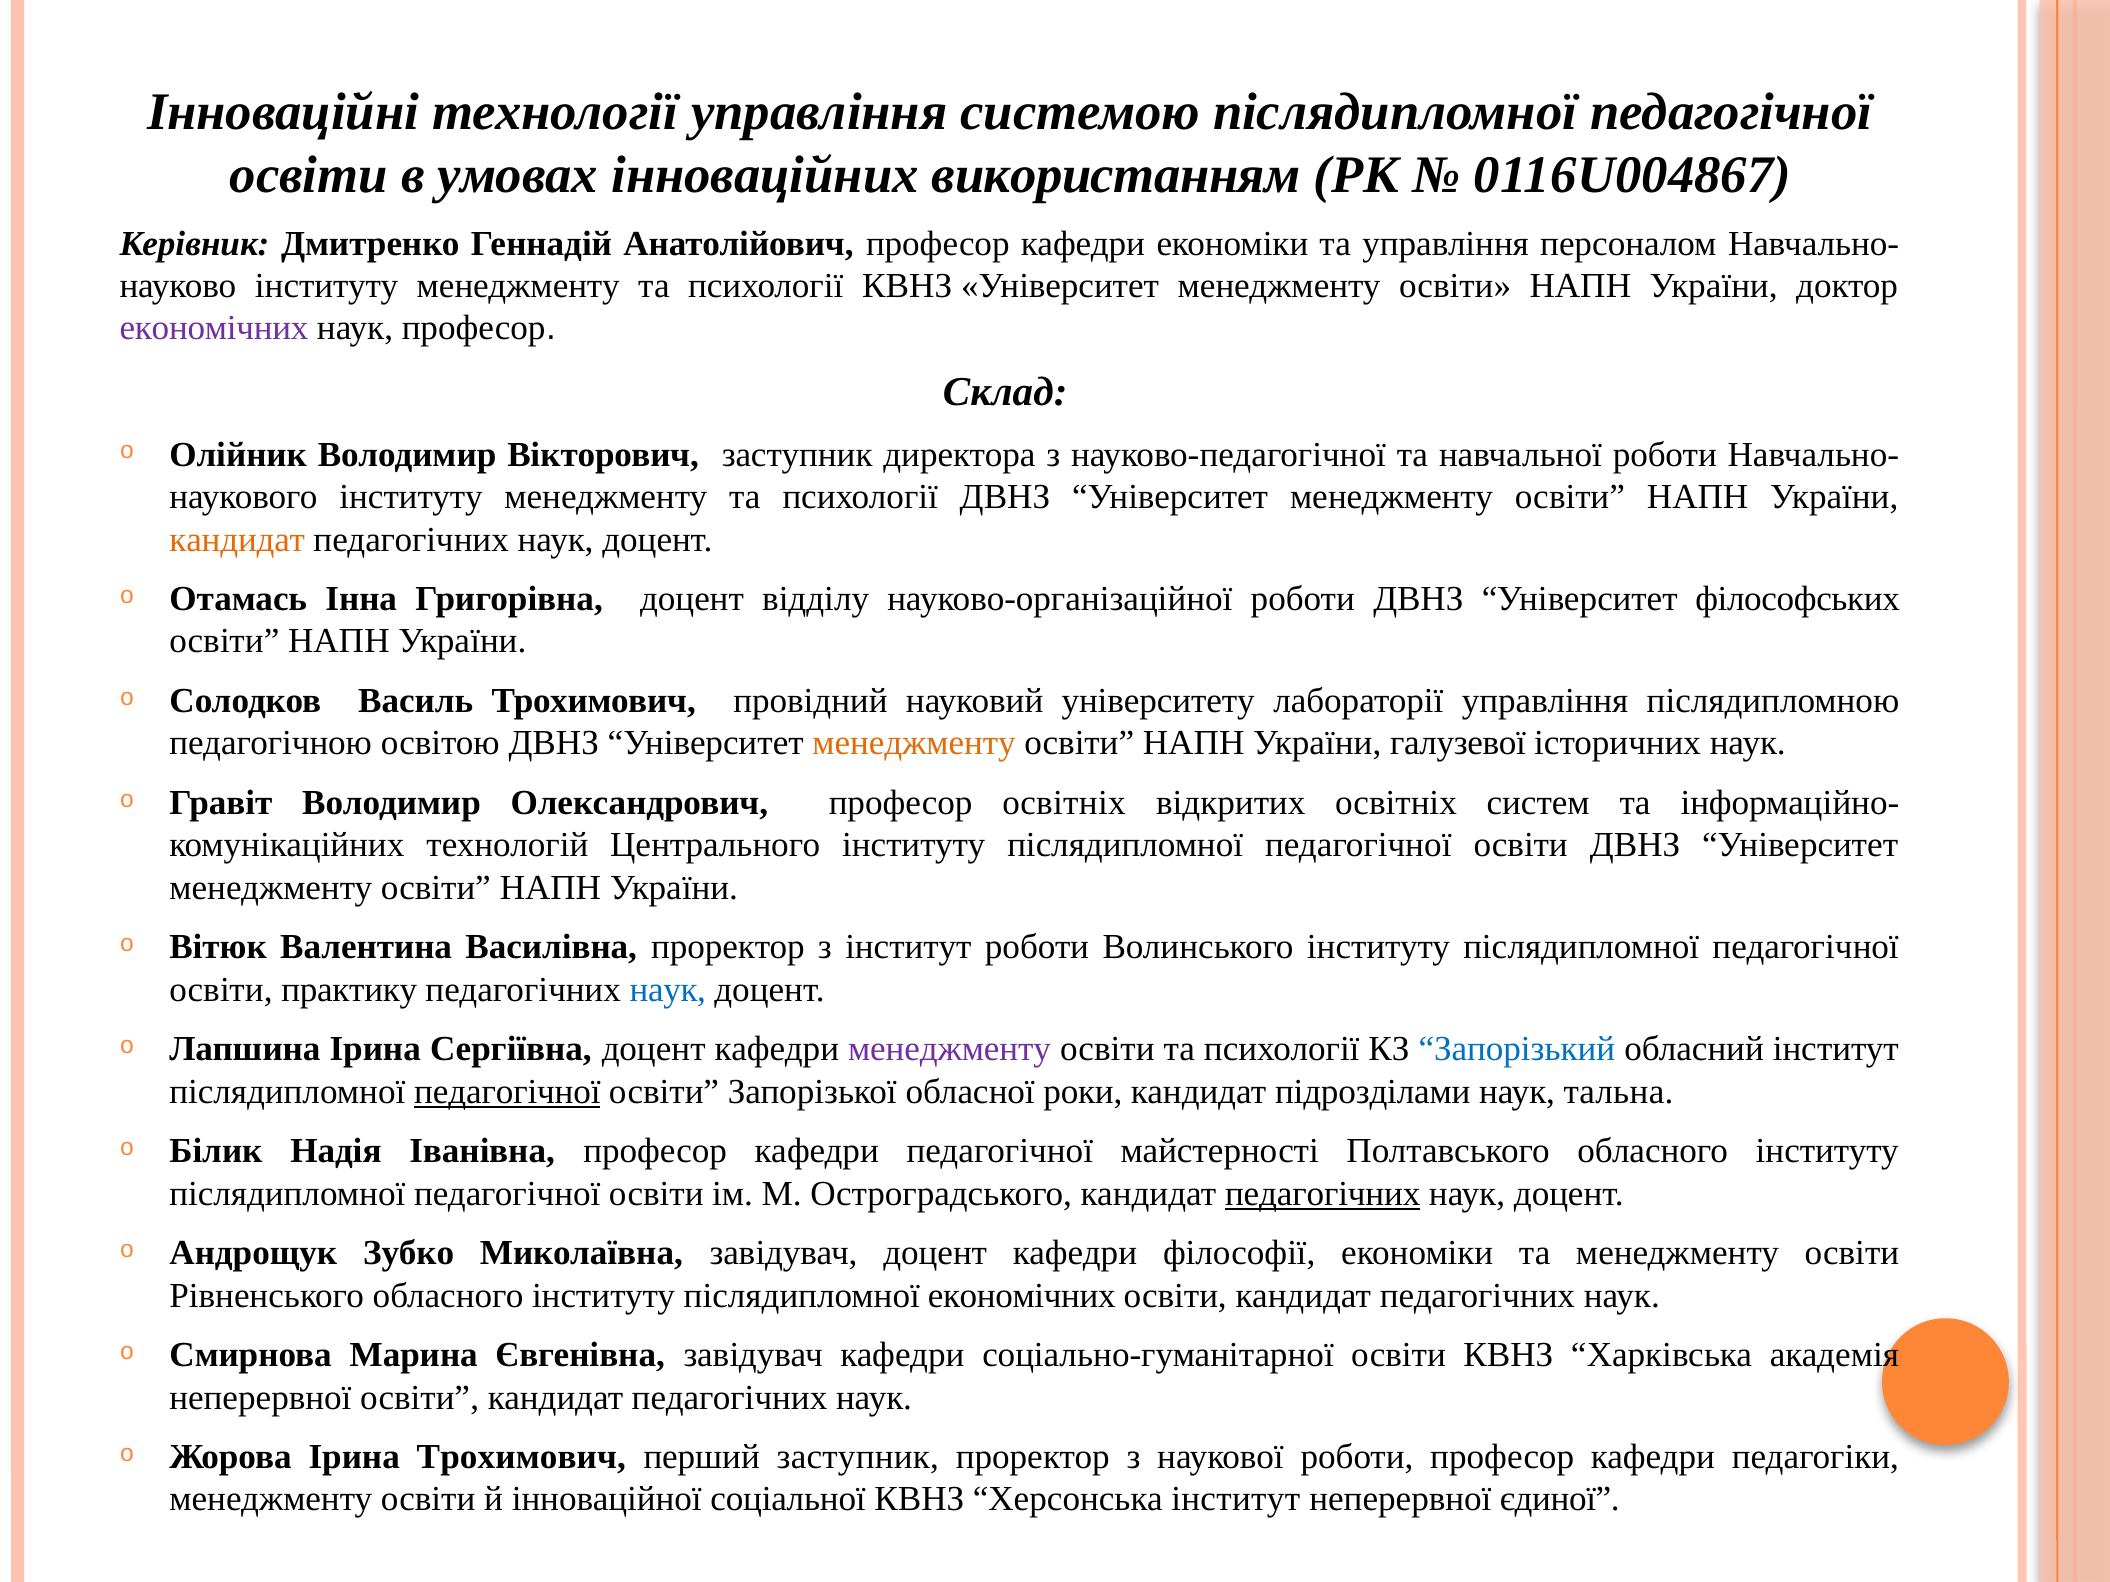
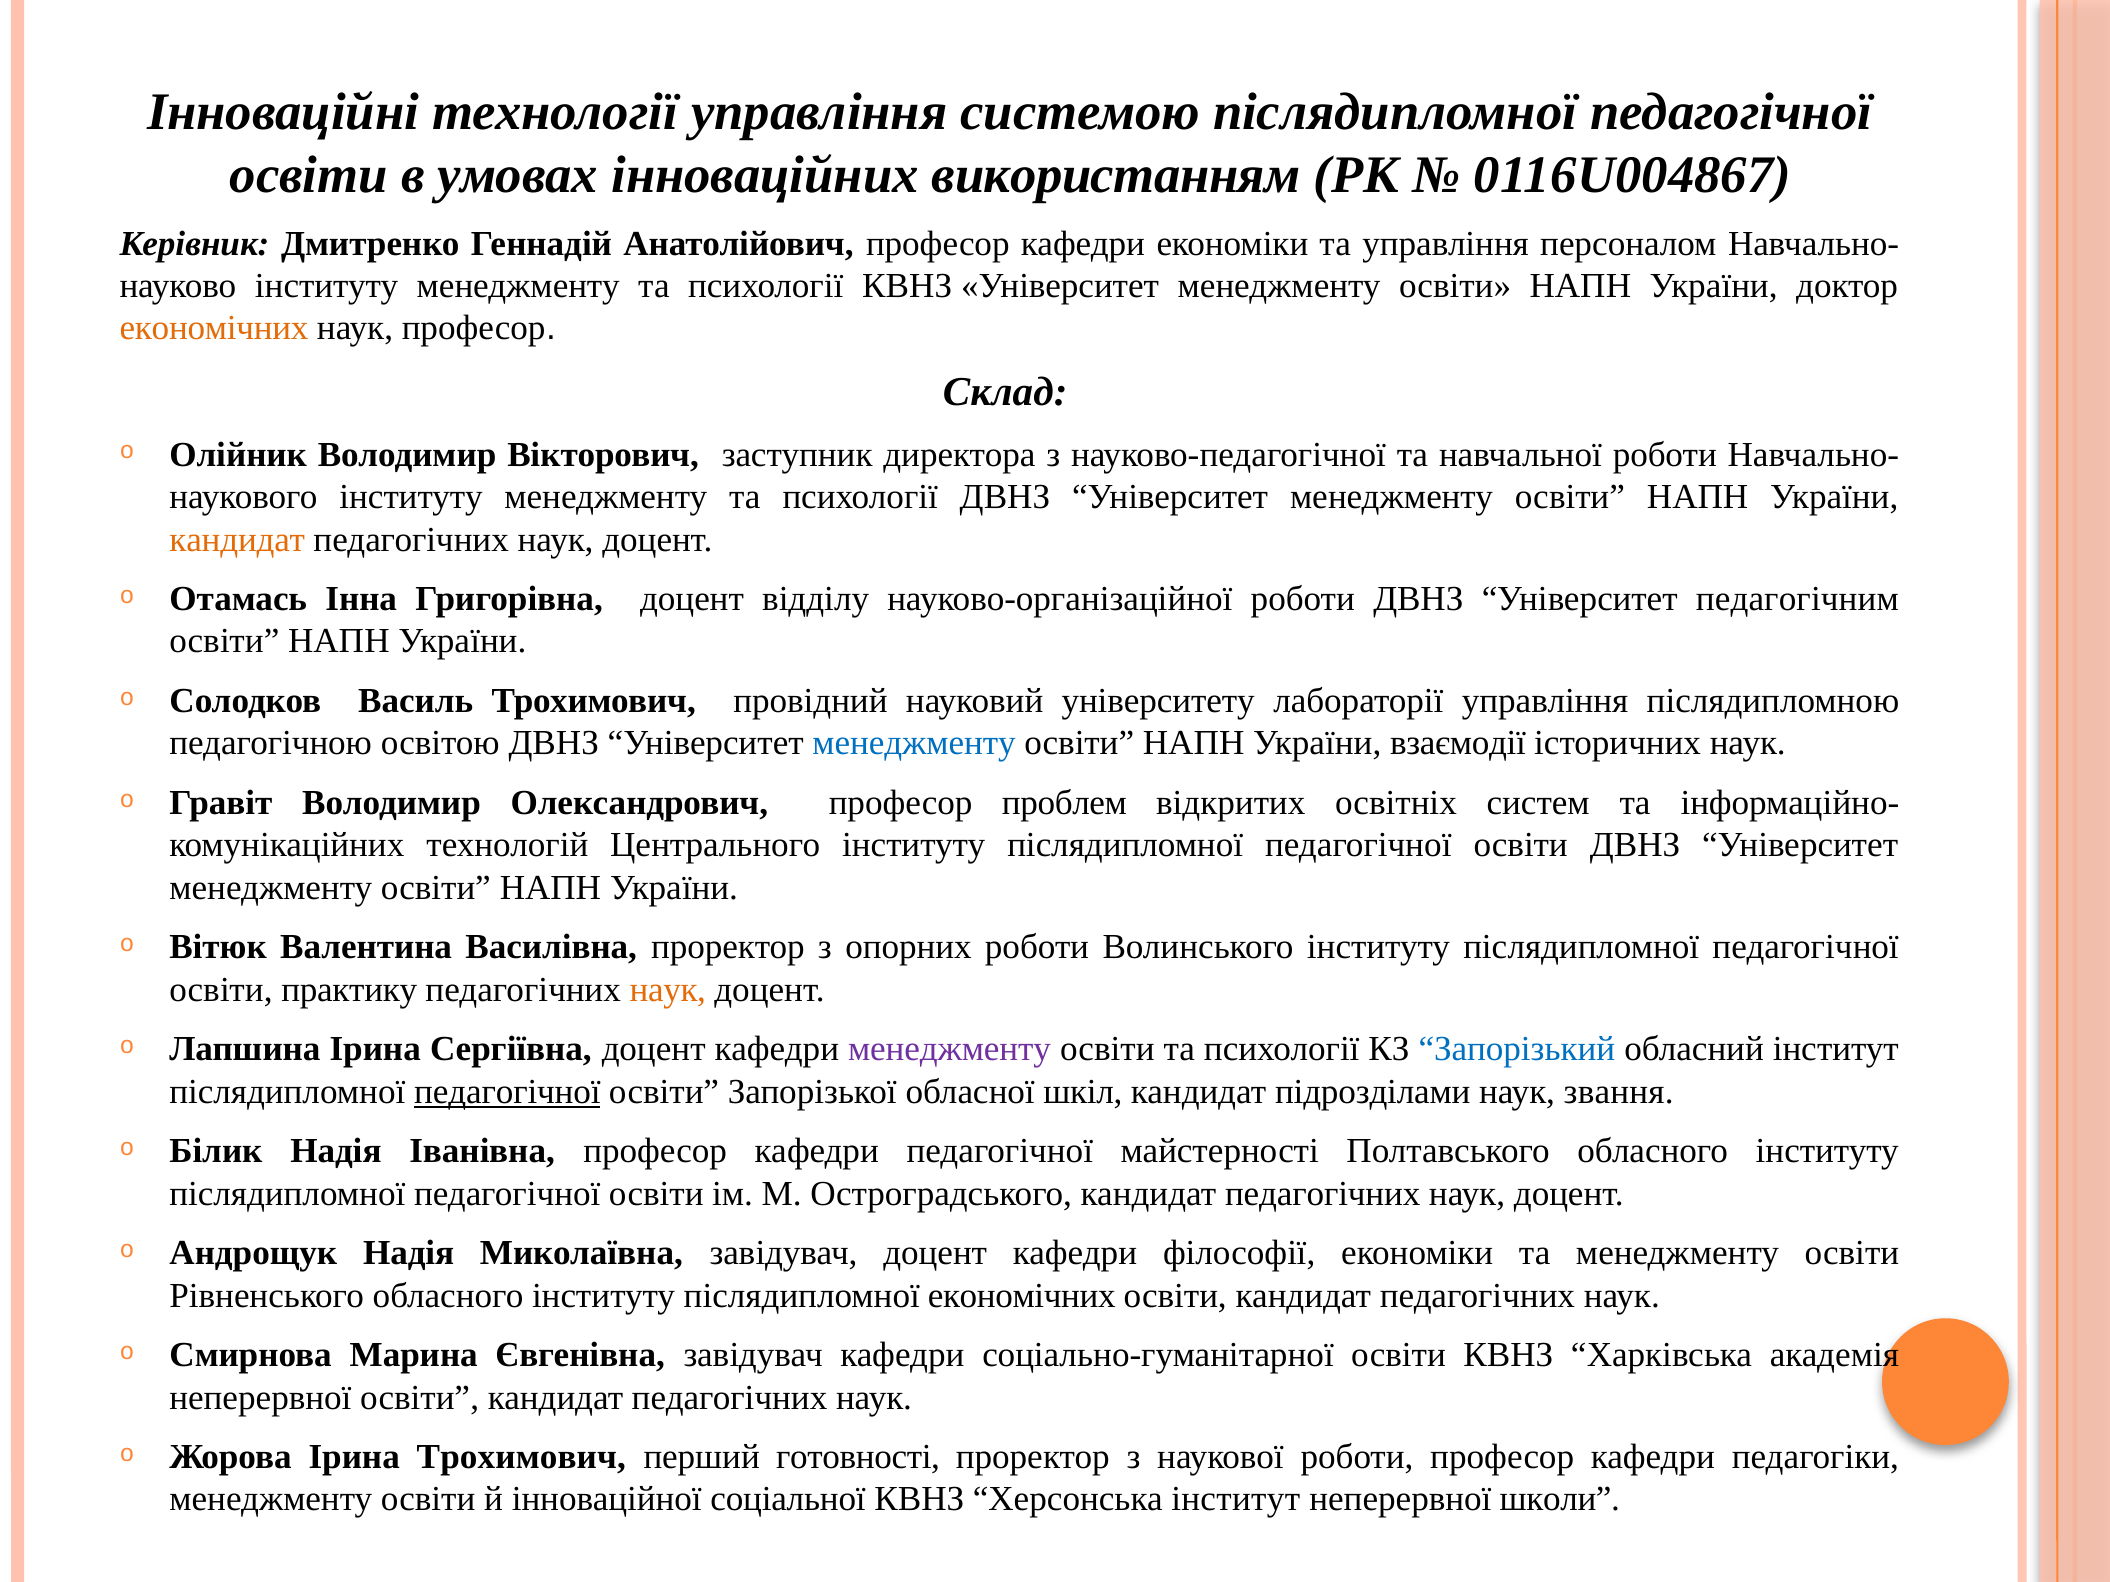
економічних colour: purple -> orange (214, 328)
філософських: філософських -> педагогічним (1797, 599)
менеджменту colour: orange -> blue (914, 744)
галузевої: галузевої -> взаємодії (1458, 744)
професор освітніх: освітніх -> проблем (1064, 803)
з інститут: інститут -> опорних (908, 948)
наук colour: blue -> orange (668, 990)
роки: роки -> шкіл (1083, 1092)
тальна: тальна -> звання (1619, 1092)
педагогічних underline: present -> none (1323, 1194)
Андрощук Зубко: Зубко -> Надія (409, 1254)
перший заступник: заступник -> готовності (858, 1458)
єдиної: єдиної -> школи (1560, 1500)
